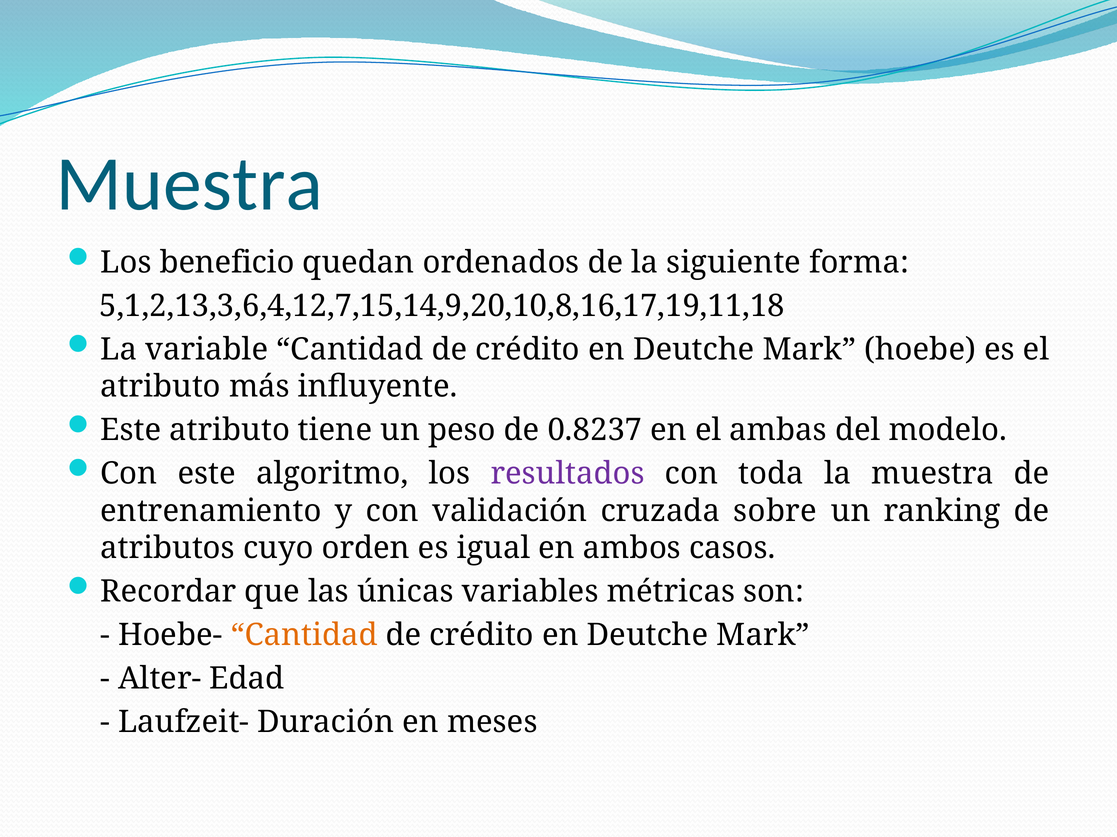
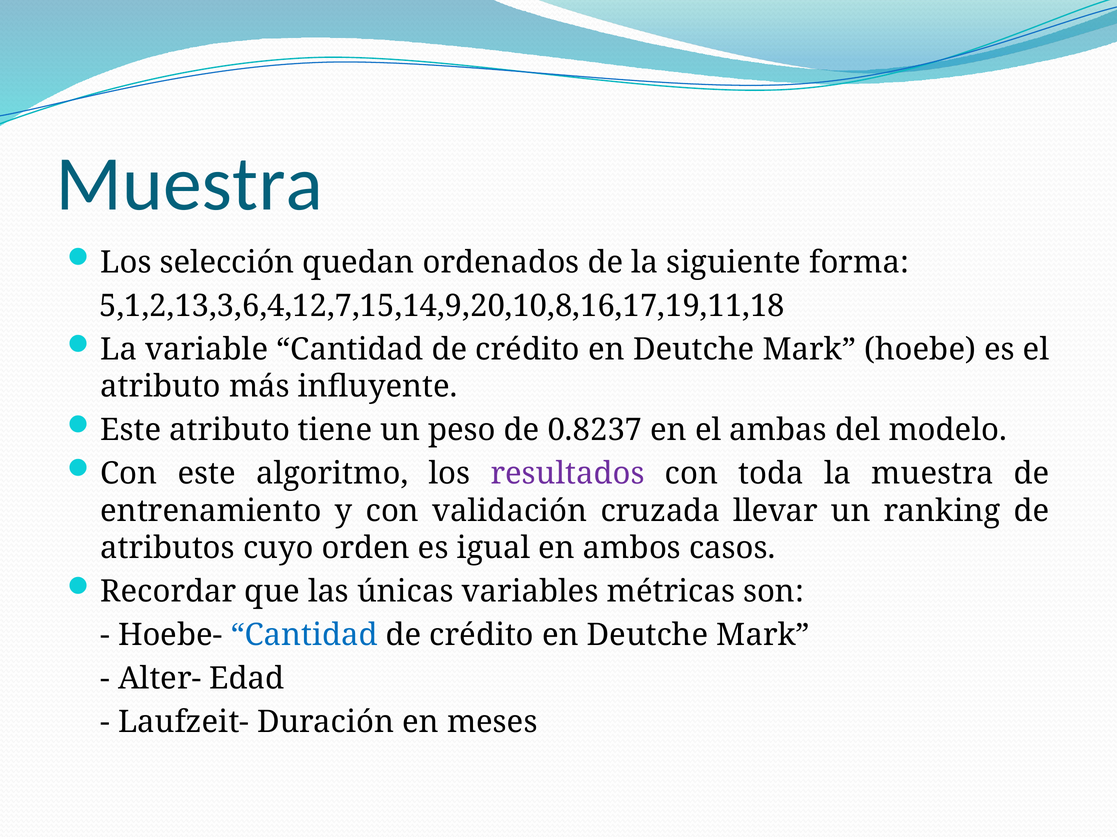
beneficio: beneficio -> selección (227, 263)
sobre: sobre -> llevar (776, 511)
Cantidad colour: orange -> blue (304, 636)
